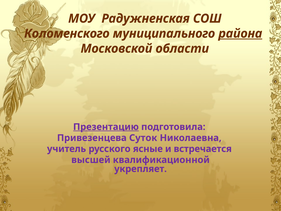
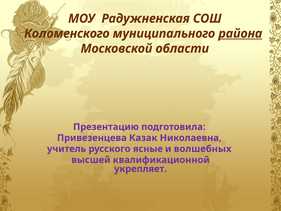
Презентацию underline: present -> none (106, 127)
Суток: Суток -> Казак (143, 138)
встречается: встречается -> волшебных (203, 149)
